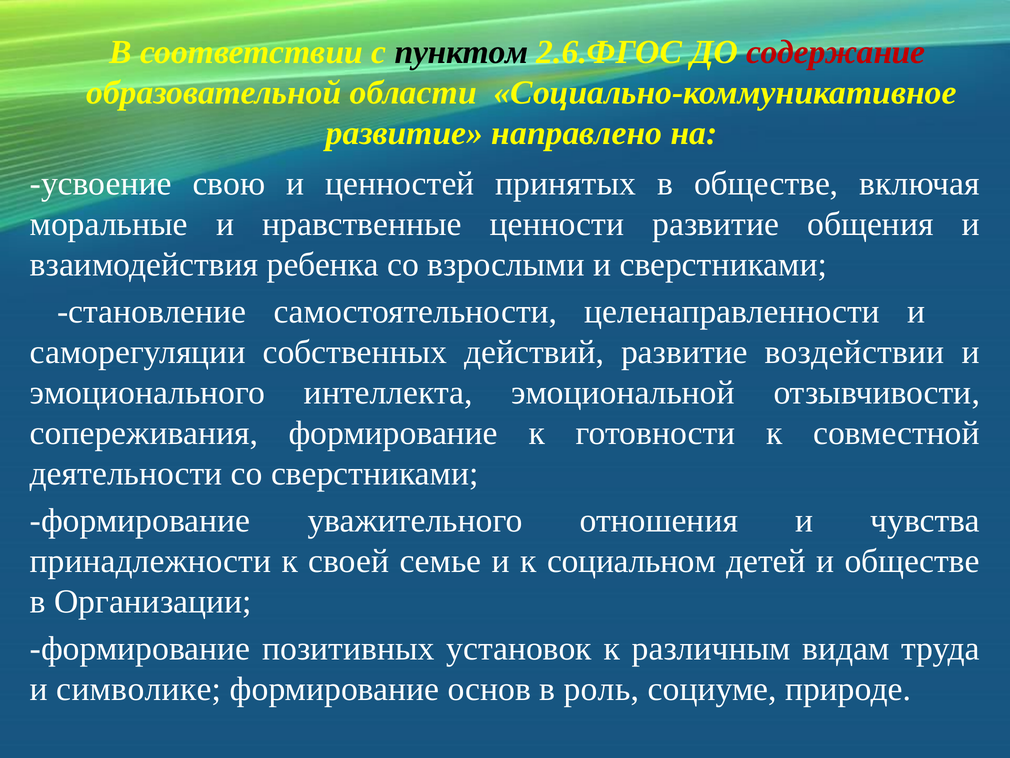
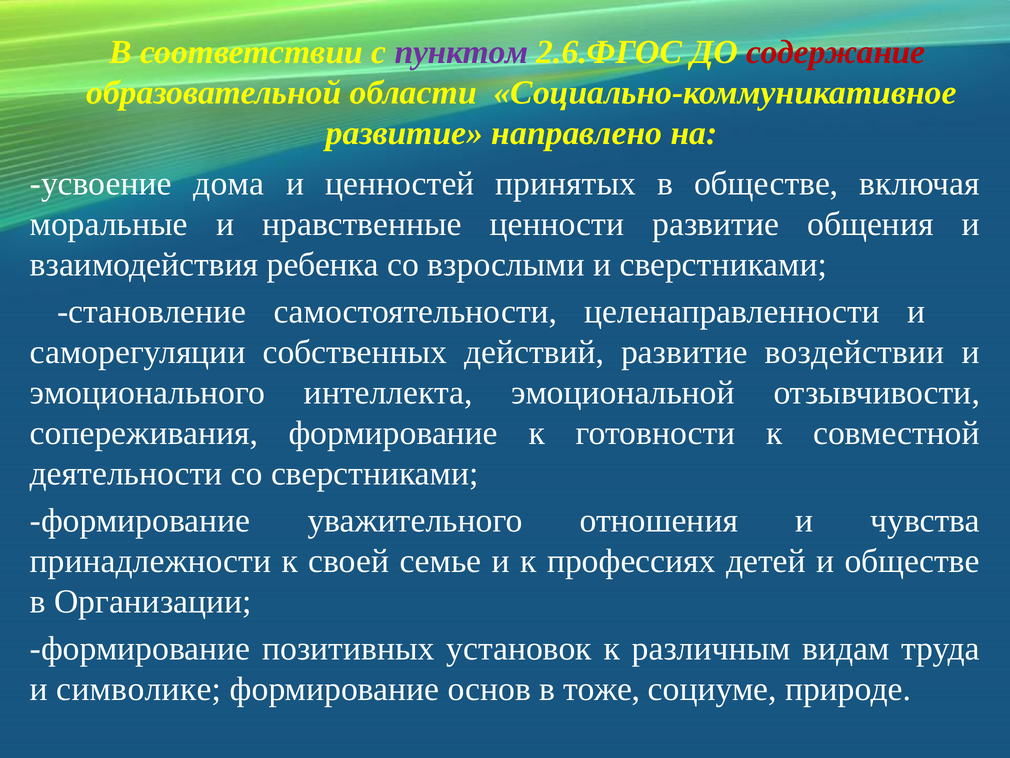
пунктом colour: black -> purple (462, 52)
свою: свою -> дома (229, 184)
социальном: социальном -> профессиях (631, 561)
роль: роль -> тоже (602, 689)
